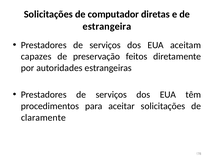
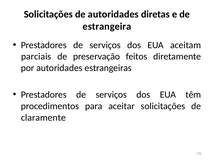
de computador: computador -> autoridades (113, 14)
capazes: capazes -> parciais (36, 56)
